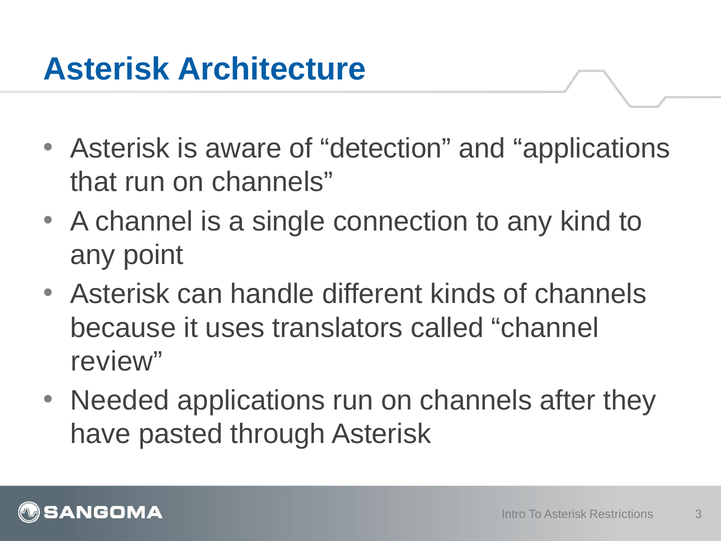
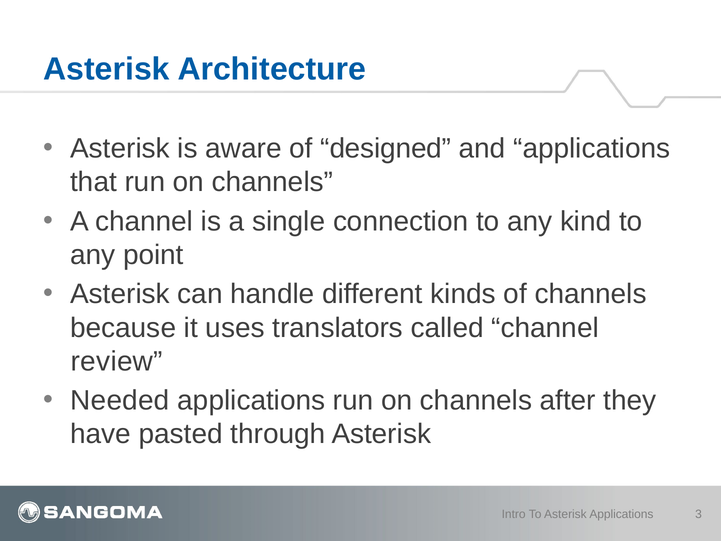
detection: detection -> designed (386, 149)
Asterisk Restrictions: Restrictions -> Applications (621, 514)
